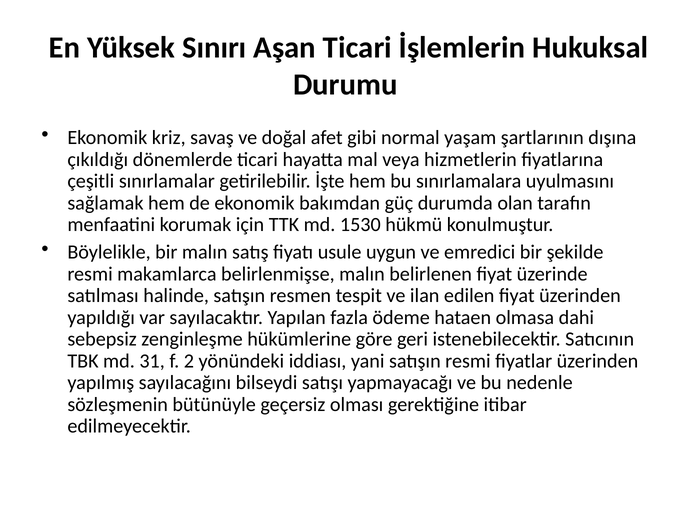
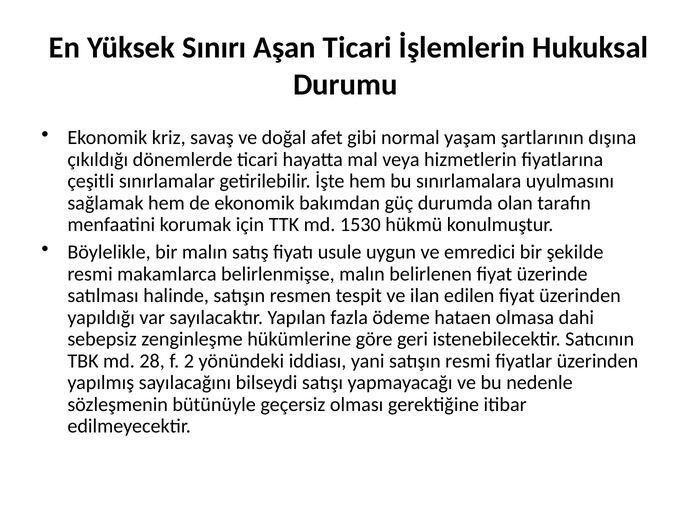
31: 31 -> 28 (152, 361)
